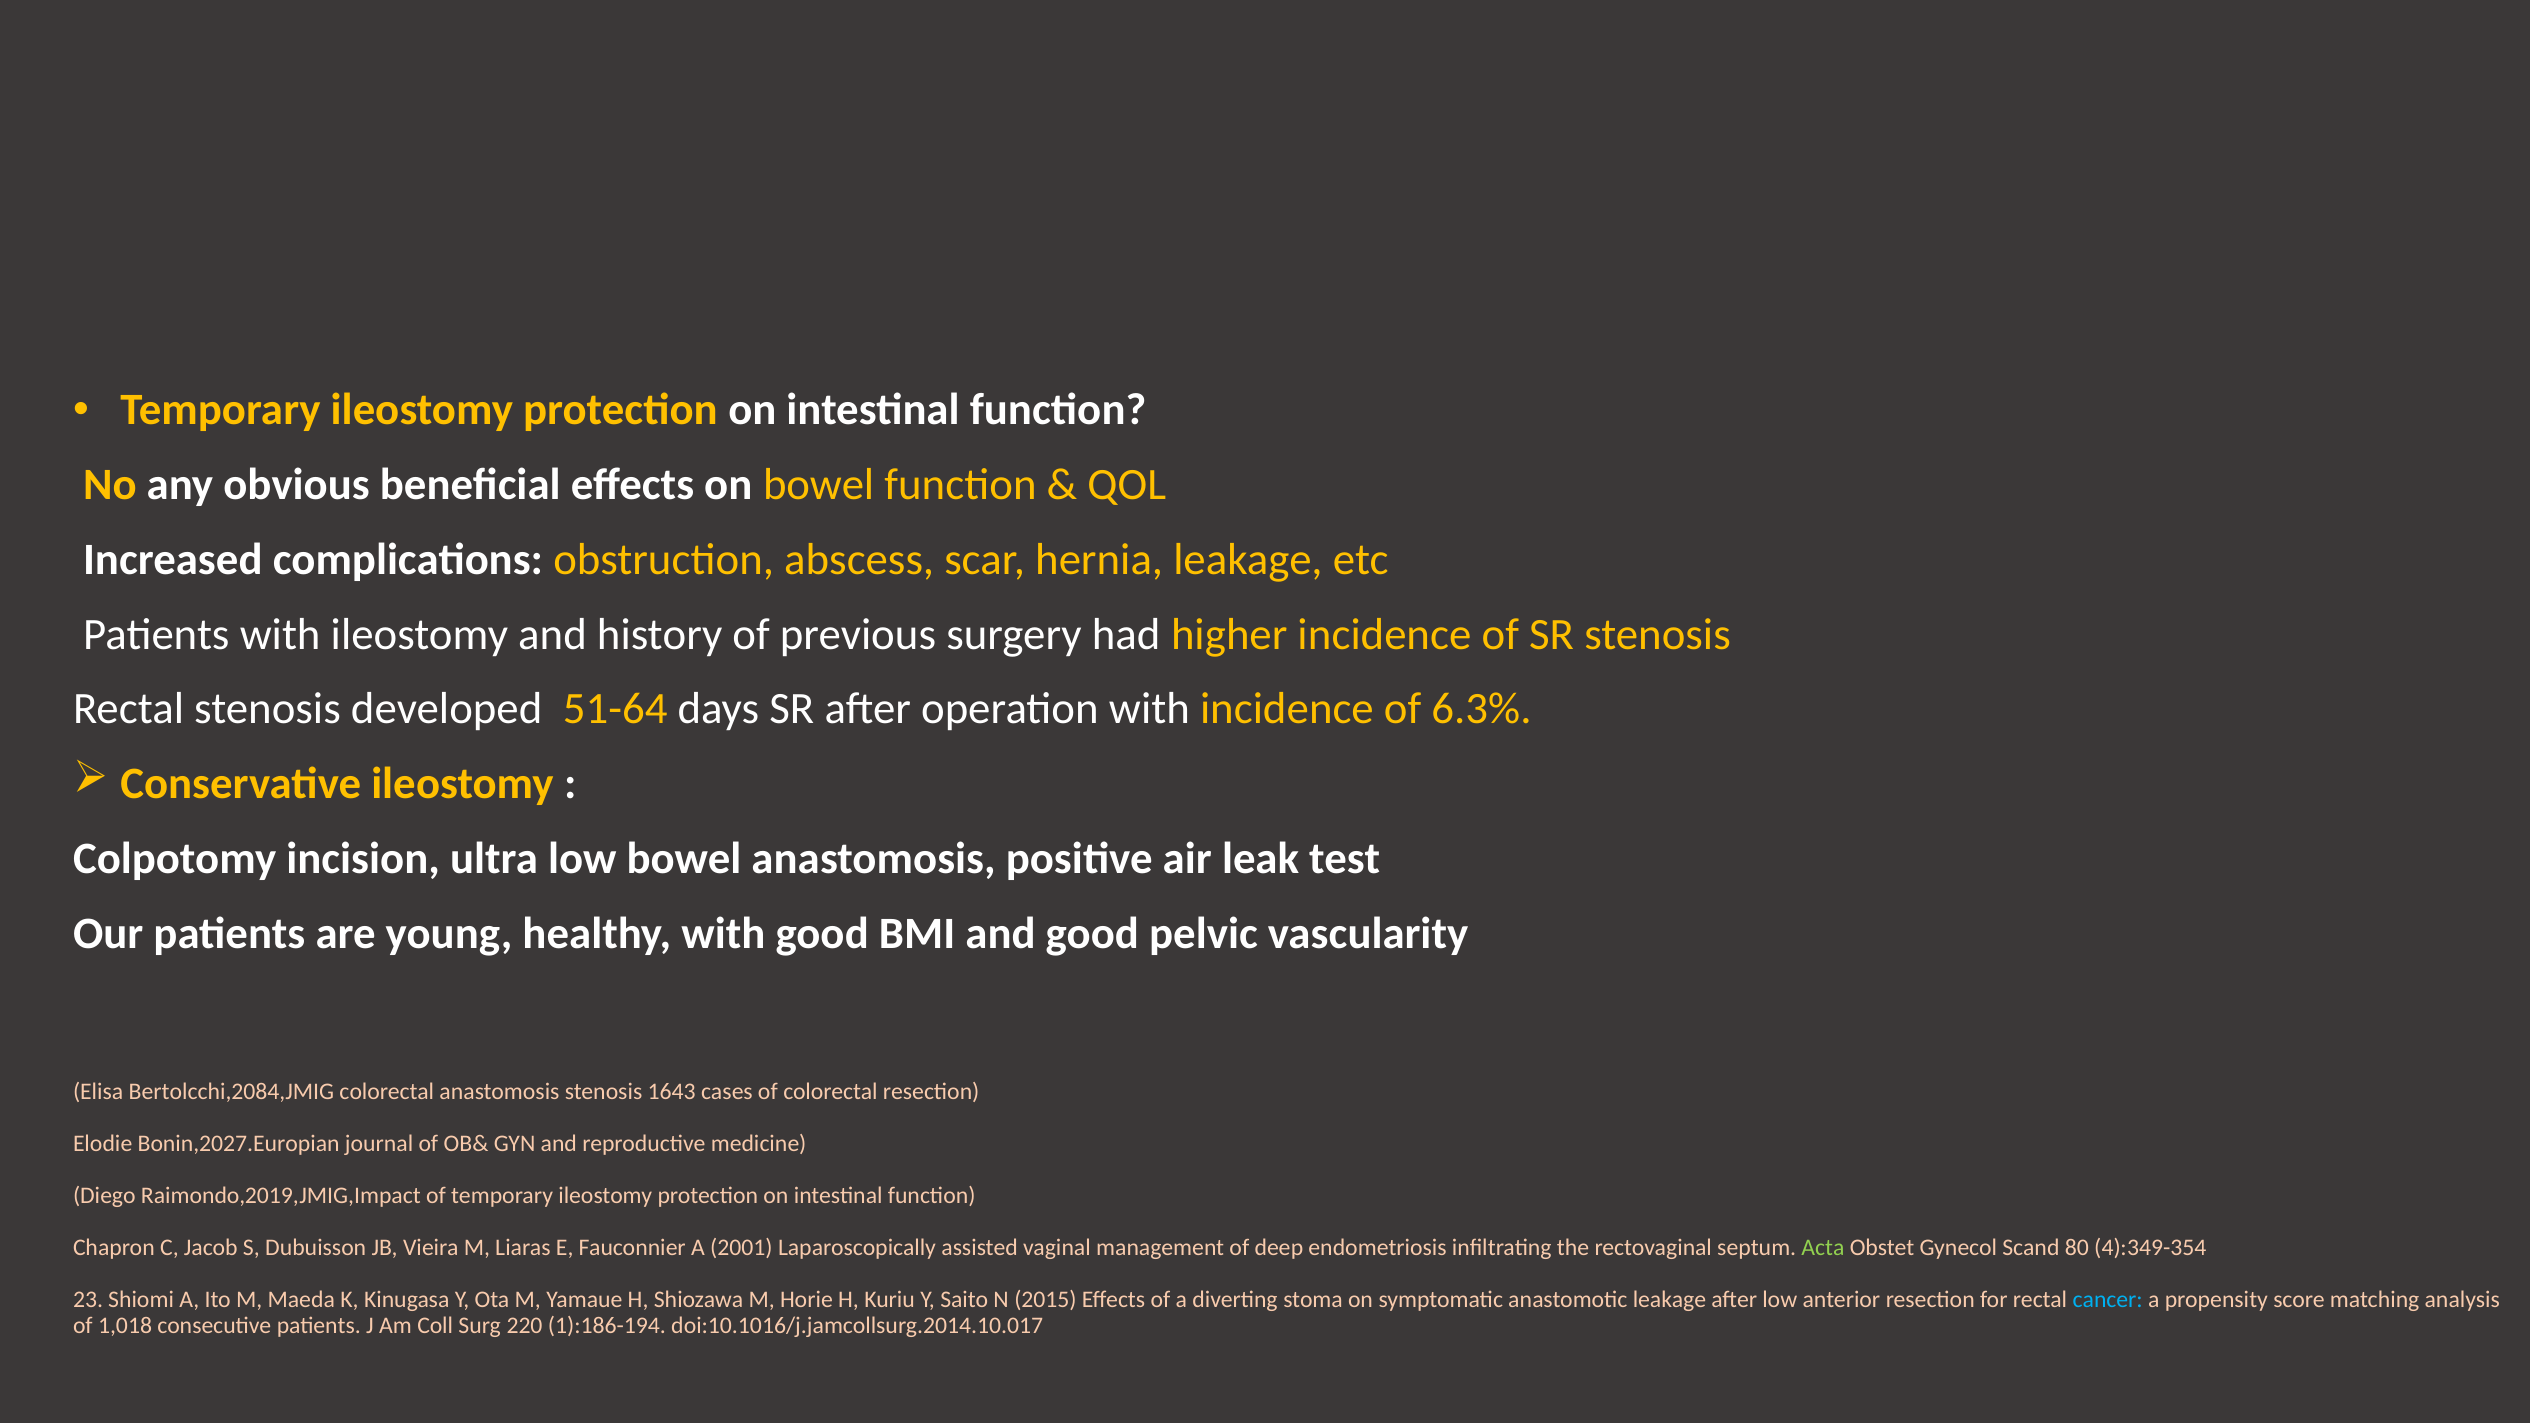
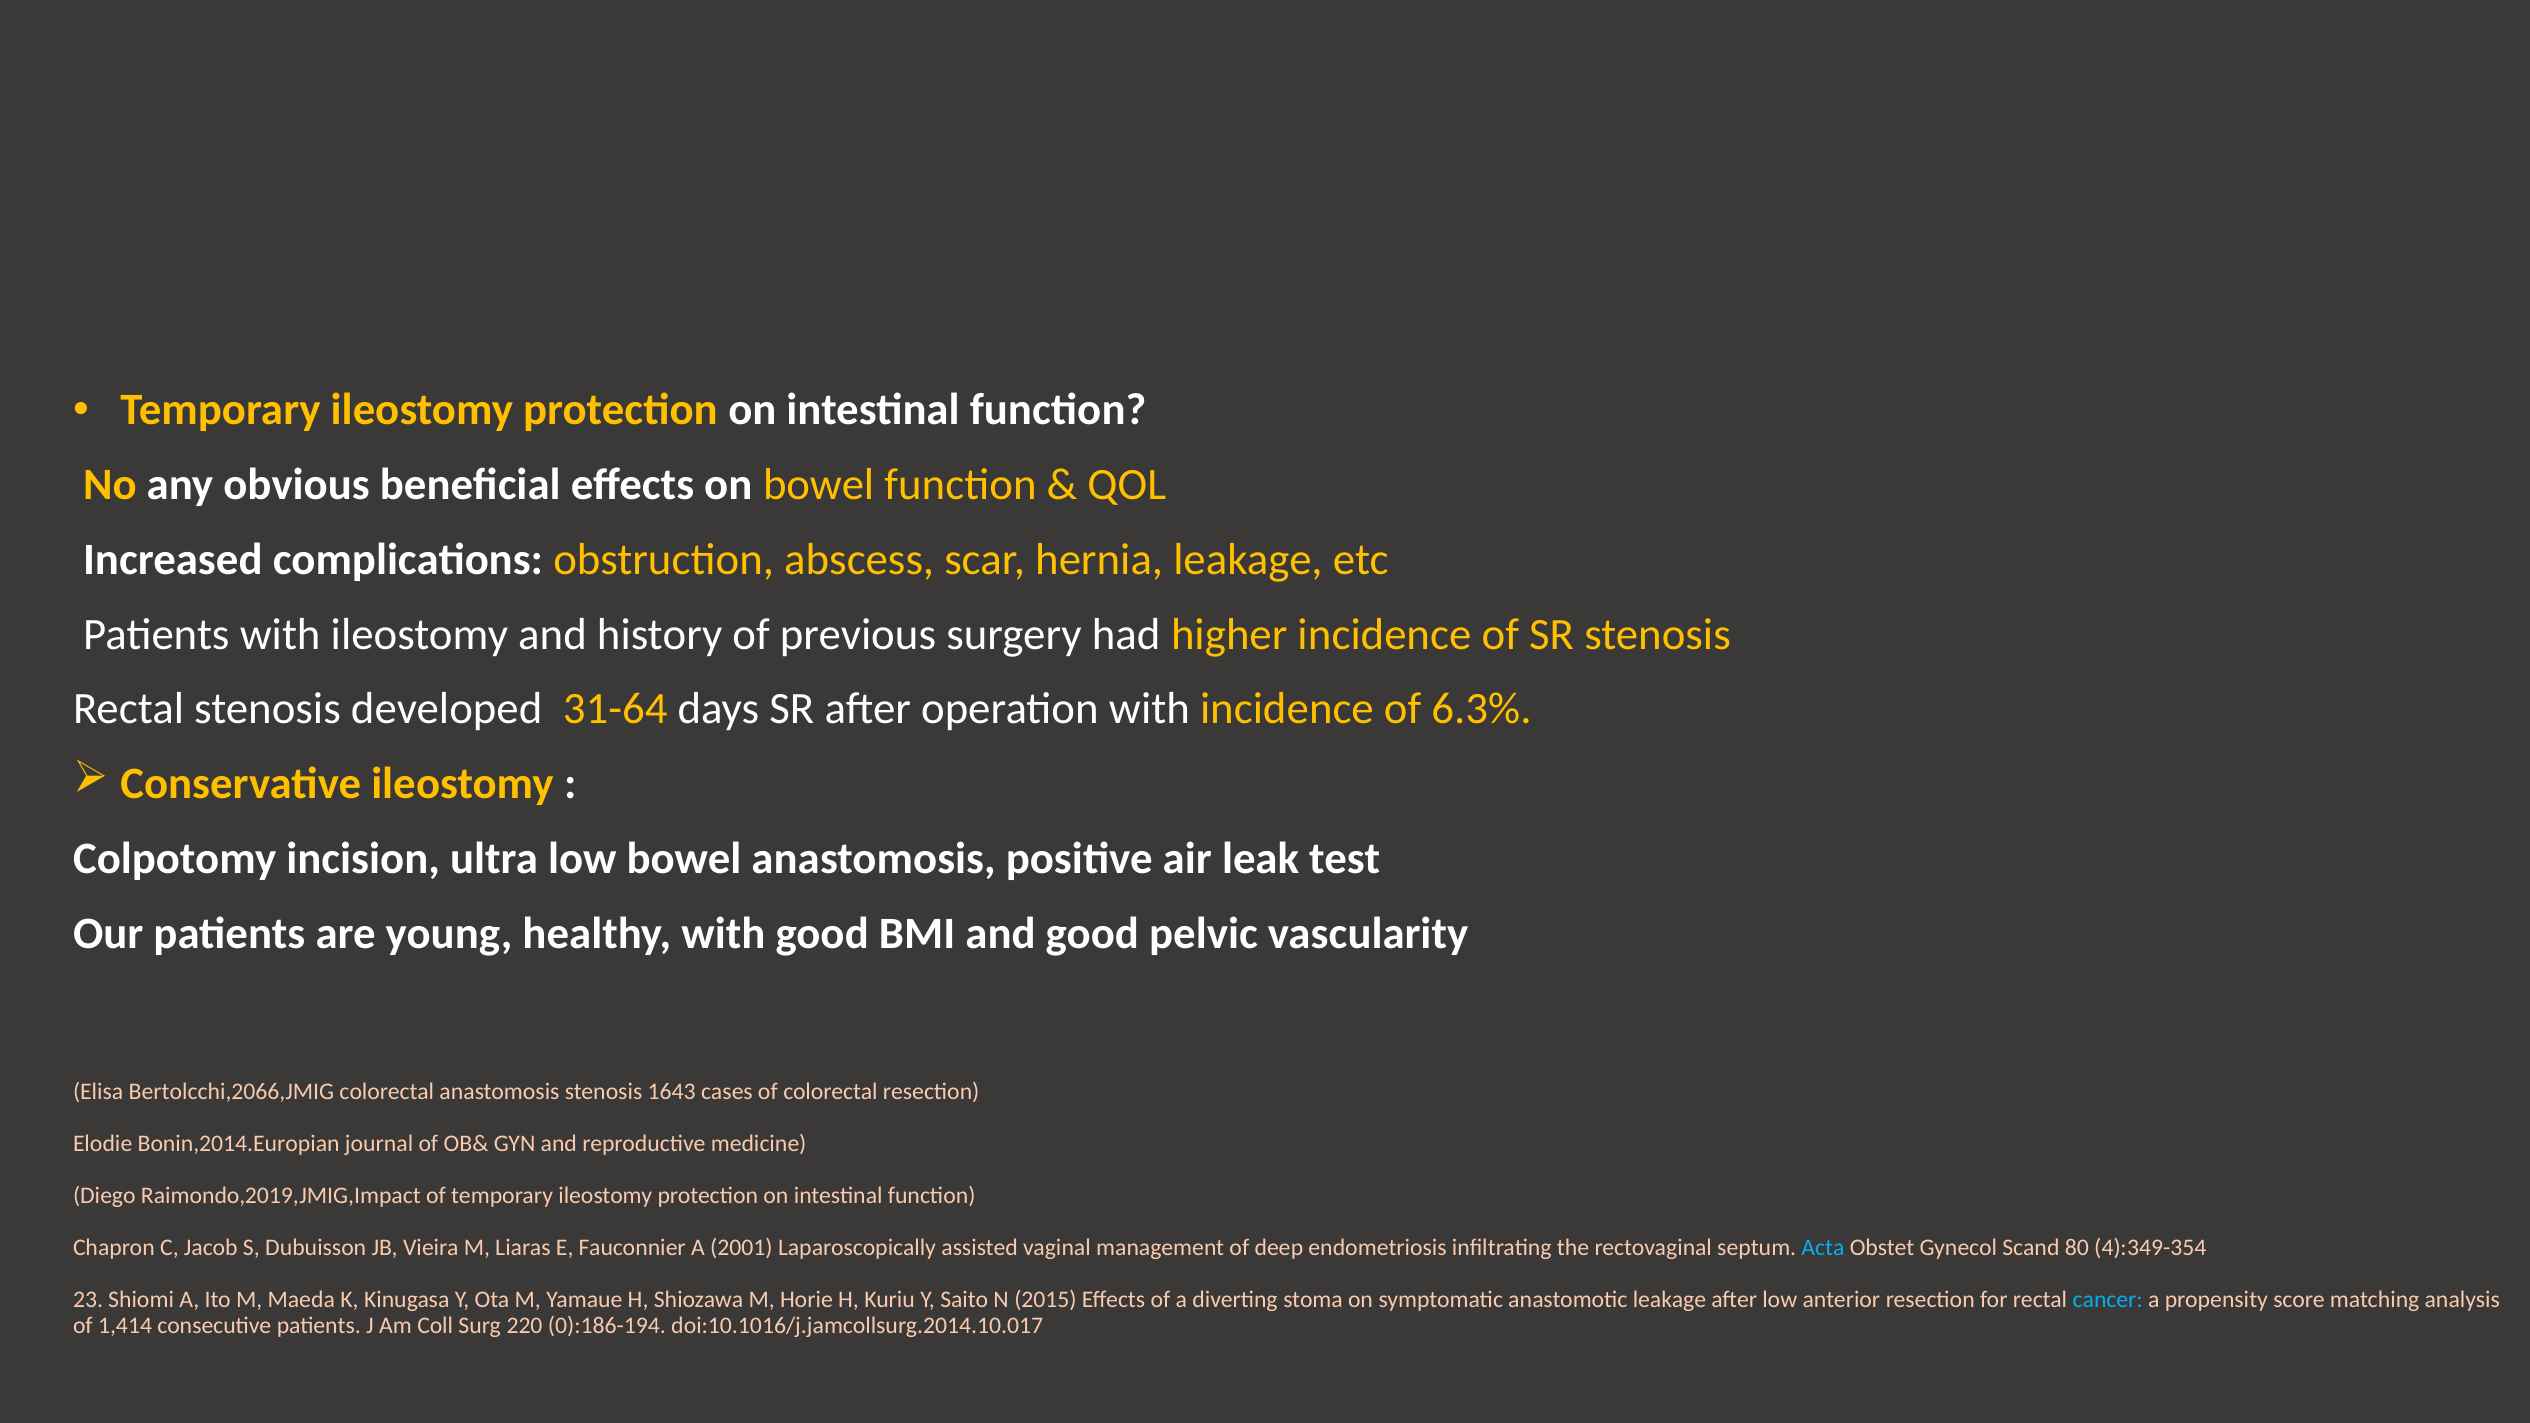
51-64: 51-64 -> 31-64 (615, 709)
Bertolcchi,2084,JMIG: Bertolcchi,2084,JMIG -> Bertolcchi,2066,JMIG (231, 1092)
Bonin,2027.Europian: Bonin,2027.Europian -> Bonin,2014.Europian (239, 1144)
Acta colour: light green -> light blue (1823, 1248)
1,018: 1,018 -> 1,414 (125, 1326)
1):186-194: 1):186-194 -> 0):186-194 (607, 1326)
